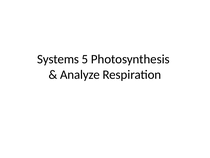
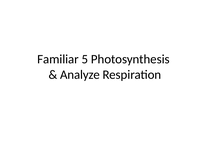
Systems: Systems -> Familiar (58, 59)
